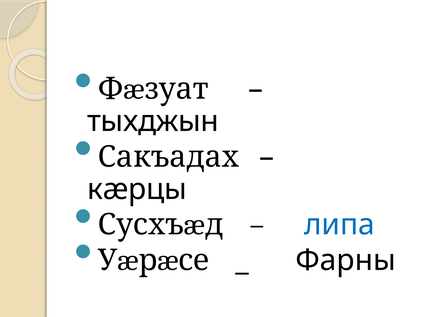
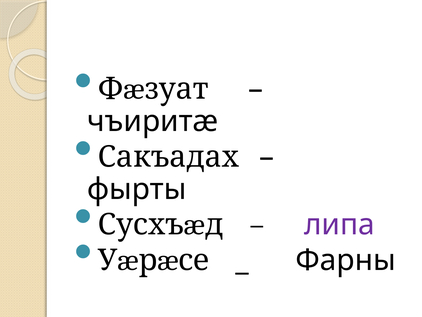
тыхджын: тыхджын -> чъиритæ (153, 121)
кæрцы: кæрцы -> фырты (137, 189)
липа colour: blue -> purple (340, 224)
